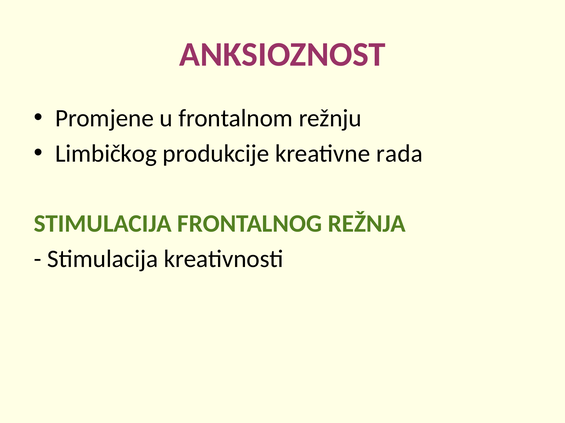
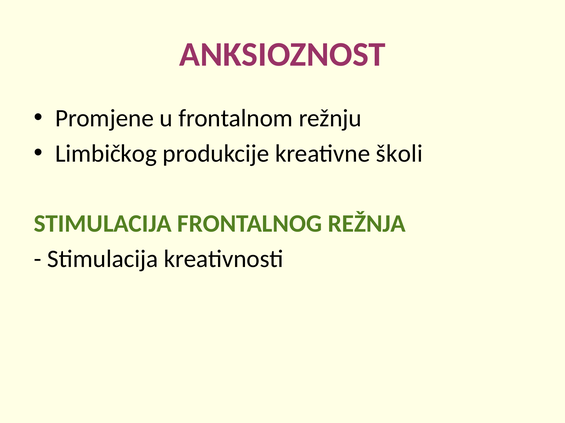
rada: rada -> školi (399, 154)
